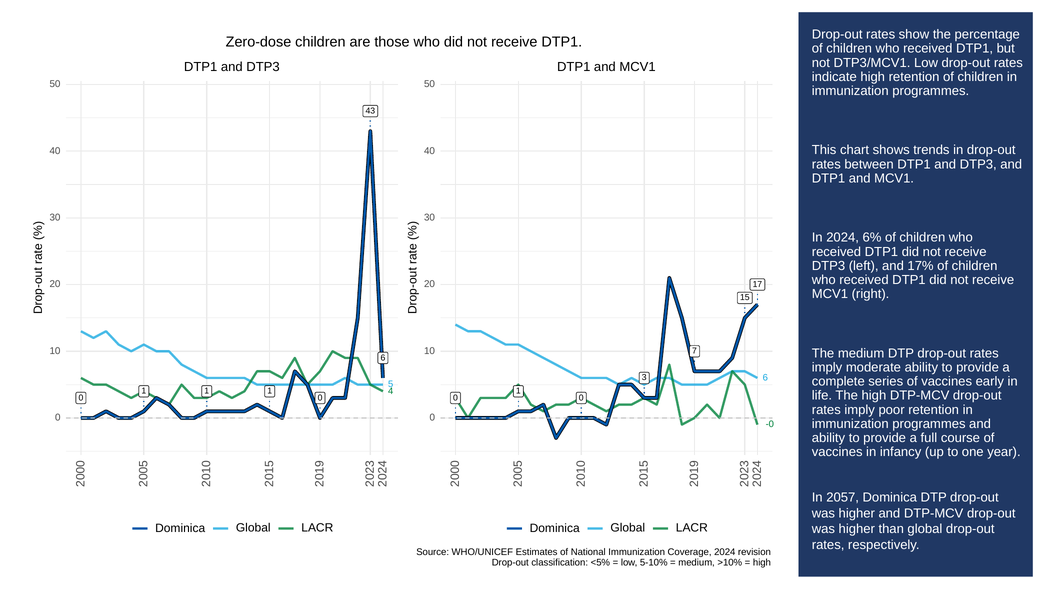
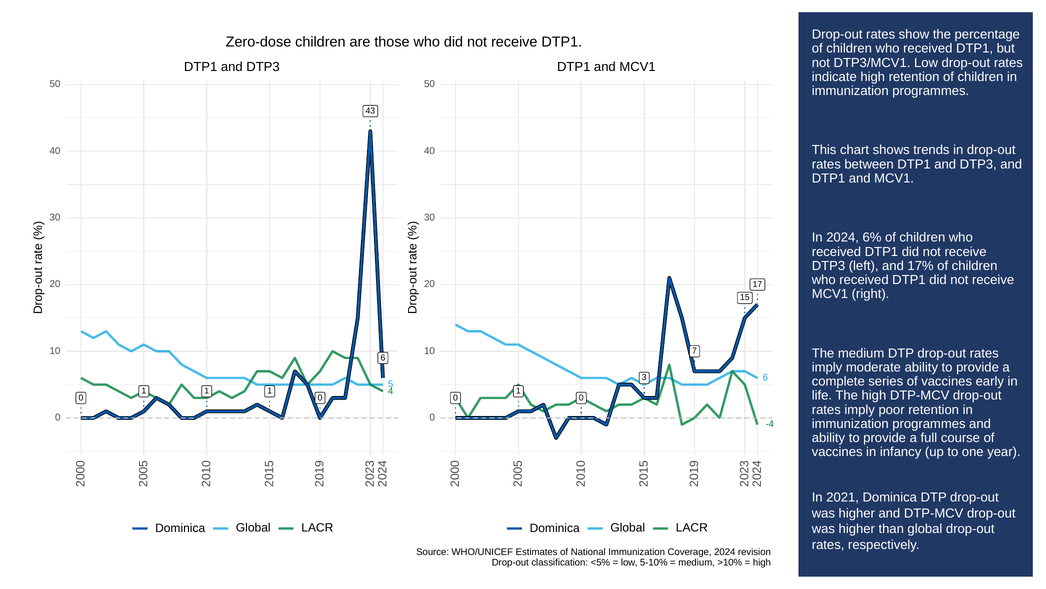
-0: -0 -> -4 (770, 424)
2057: 2057 -> 2021 (843, 497)
